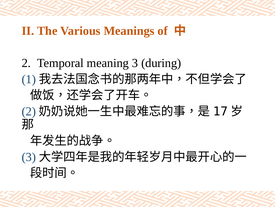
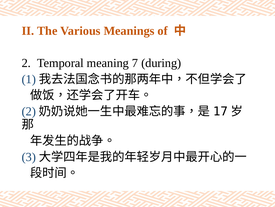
meaning 3: 3 -> 7 (135, 63)
